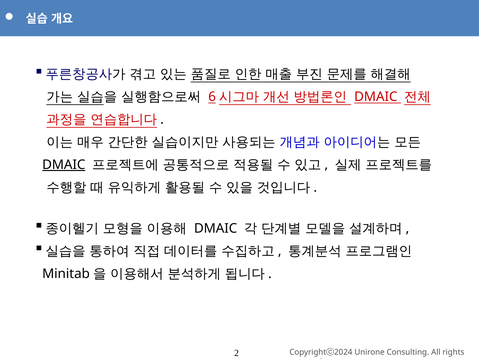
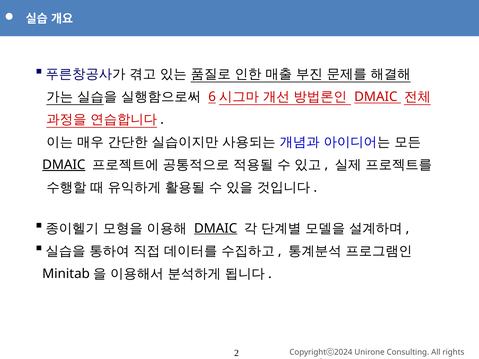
DMAIC underline: none -> present (216, 229)
